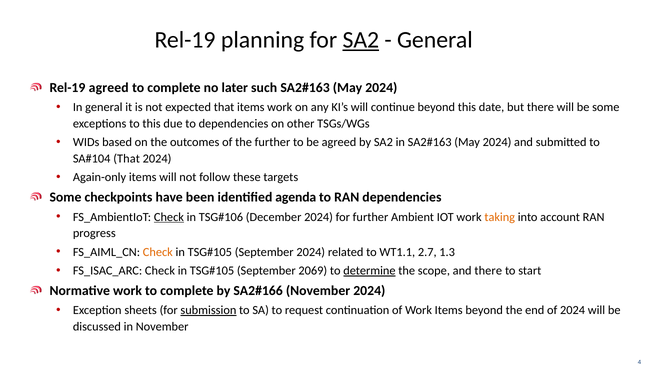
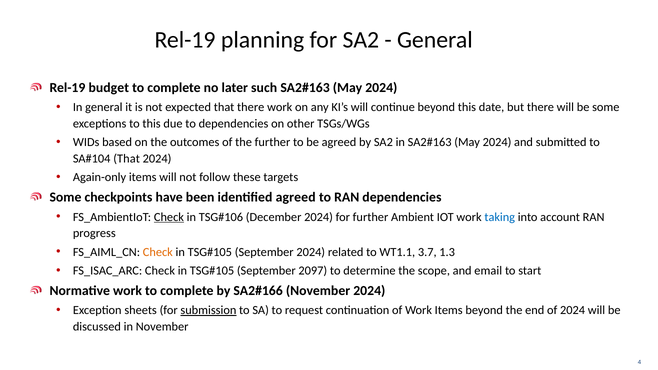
SA2 underline: present -> none (361, 40)
Rel-19 agreed: agreed -> budget (109, 88)
that items: items -> there (251, 107)
identified agenda: agenda -> agreed (296, 198)
taking colour: orange -> blue (500, 217)
2.7: 2.7 -> 3.7 (427, 252)
2069: 2069 -> 2097 (313, 271)
determine underline: present -> none (369, 271)
and there: there -> email (488, 271)
